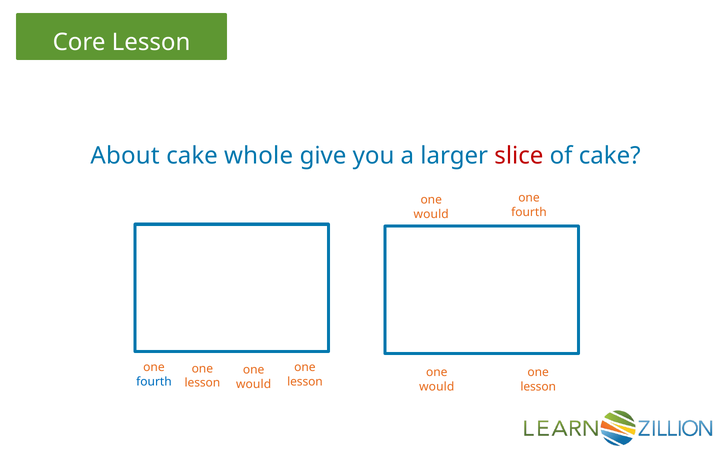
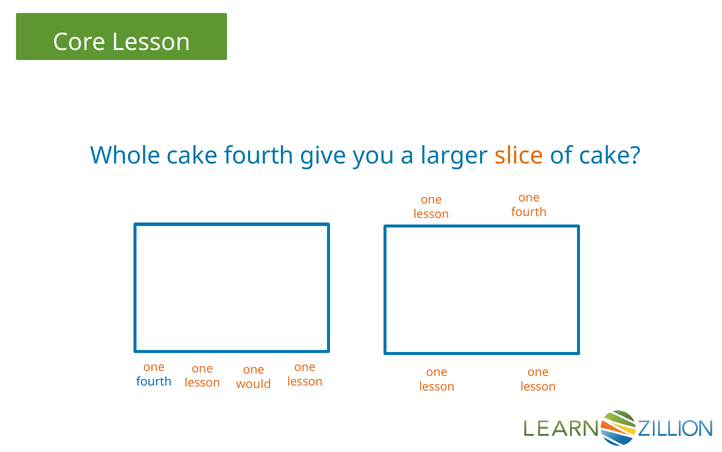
About: About -> Whole (125, 155)
cake whole: whole -> fourth (259, 155)
slice colour: red -> orange (519, 155)
would: would -> lesson (431, 214)
would: would -> lesson (437, 386)
